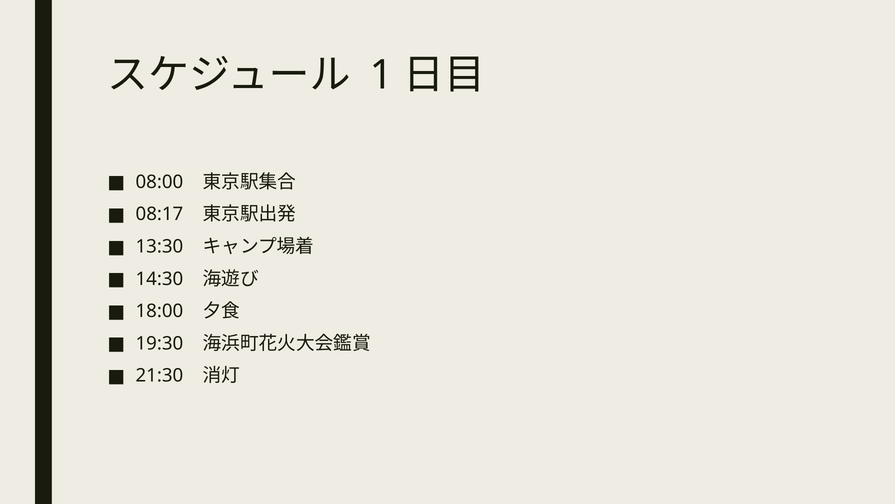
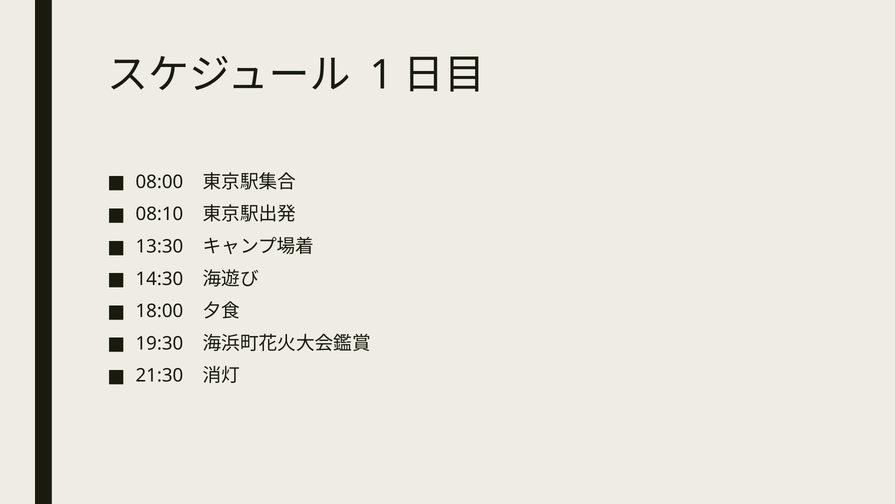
08:17: 08:17 -> 08:10 (159, 214)
